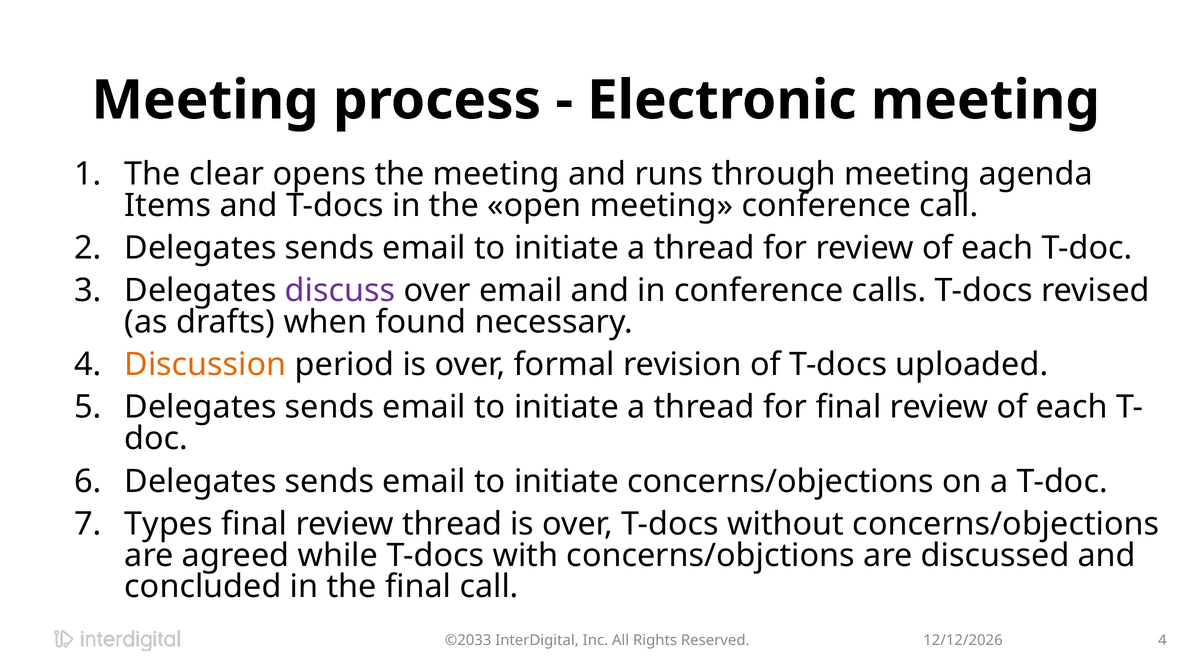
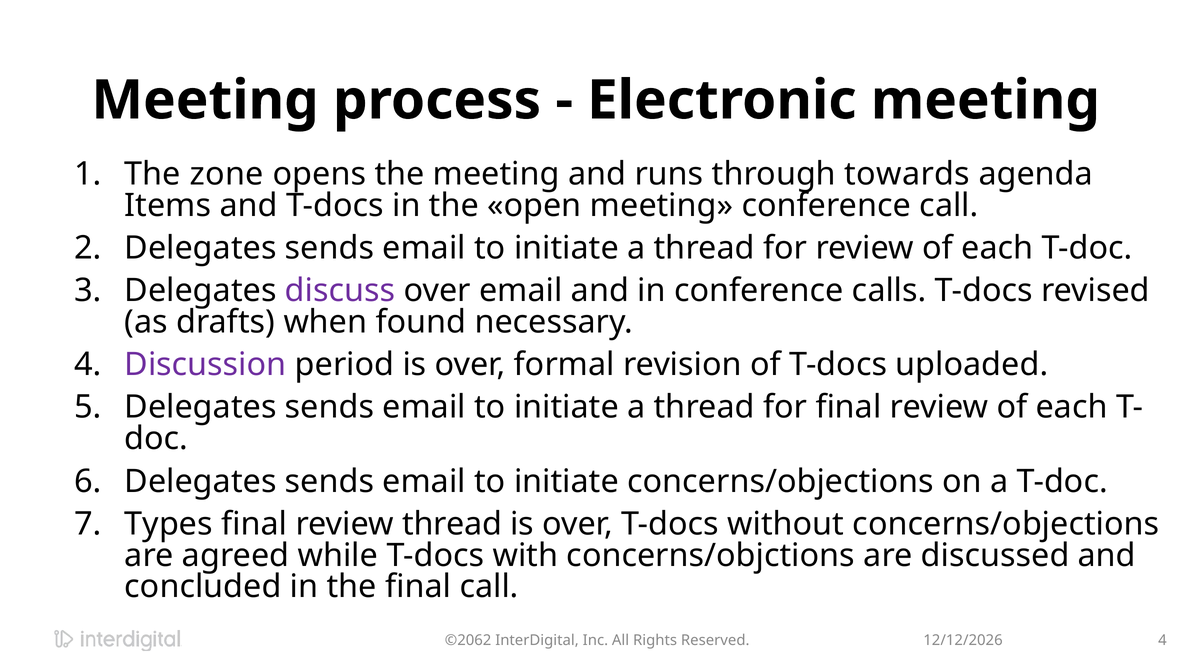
clear: clear -> zone (227, 174)
through meeting: meeting -> towards (907, 174)
Discussion colour: orange -> purple (205, 365)
©2033: ©2033 -> ©2062 (468, 641)
